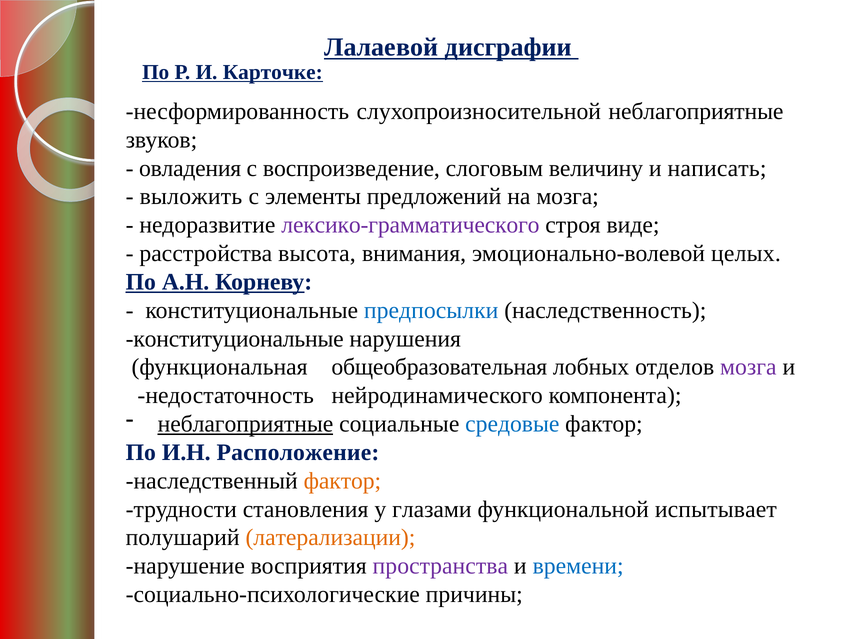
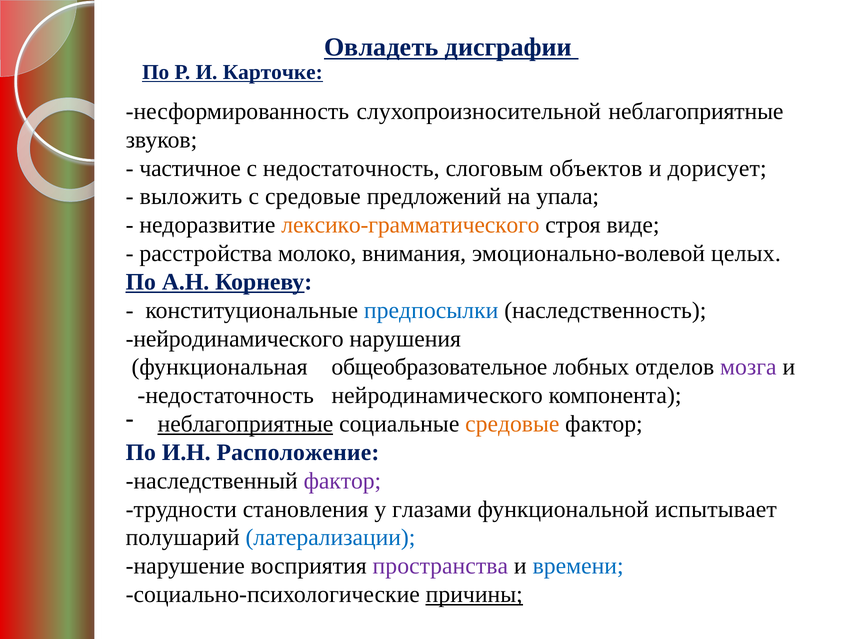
Лалаевой: Лалаевой -> Овладеть (381, 47)
овладения: овладения -> частичное (190, 168)
с воспроизведение: воспроизведение -> недостаточность (351, 168)
величину: величину -> объектов (596, 168)
написать: написать -> дорисует (717, 168)
с элементы: элементы -> средовые (313, 197)
на мозга: мозга -> упала (568, 197)
лексико-грамматического colour: purple -> orange (410, 225)
высота: высота -> молоко (317, 253)
конституциональные: конституциональные -> нейродинамического (235, 339)
общеобразовательная: общеобразовательная -> общеобразовательное (439, 367)
средовые colour: blue -> orange (512, 424)
фактор colour: orange -> purple (342, 481)
латерализации colour: orange -> blue (330, 538)
причины underline: none -> present (474, 594)
